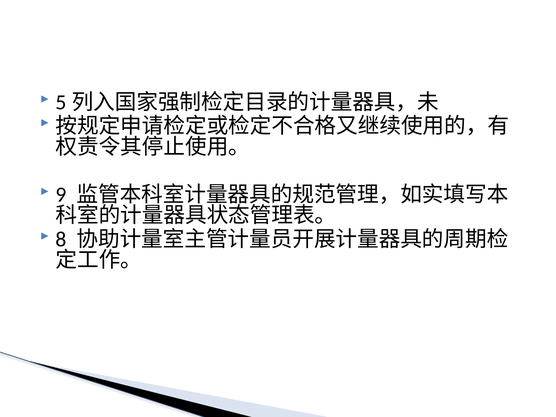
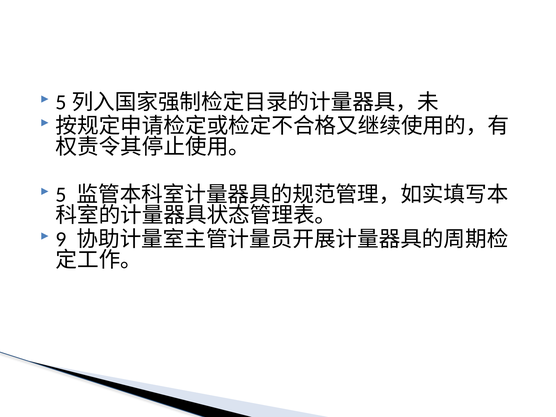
9: 9 -> 5 (61, 195)
8: 8 -> 9 (61, 239)
